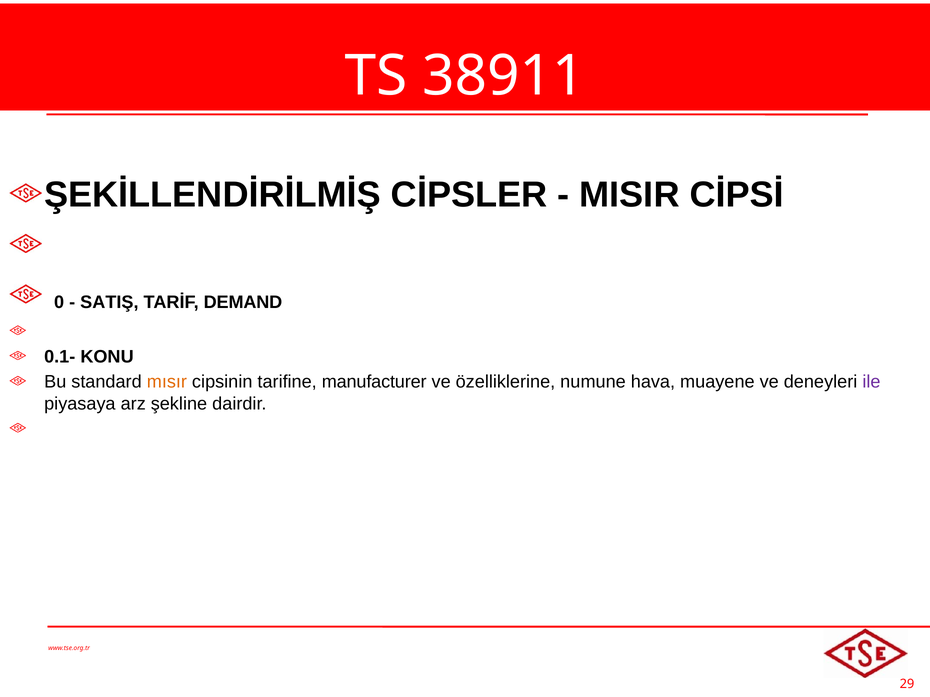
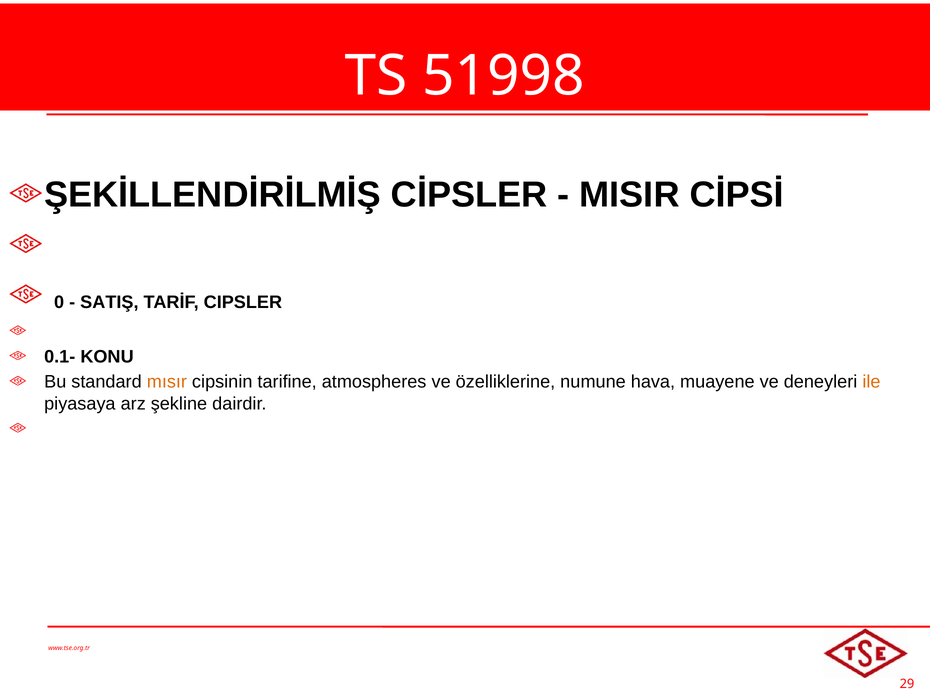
38911: 38911 -> 51998 (504, 76)
DEMAND: DEMAND -> CIPSLER (243, 303)
manufacturer: manufacturer -> atmospheres (374, 382)
ile colour: purple -> orange (871, 382)
